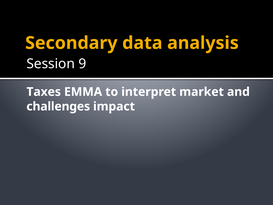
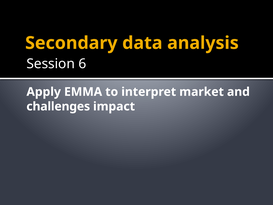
9: 9 -> 6 (82, 64)
Taxes: Taxes -> Apply (44, 92)
